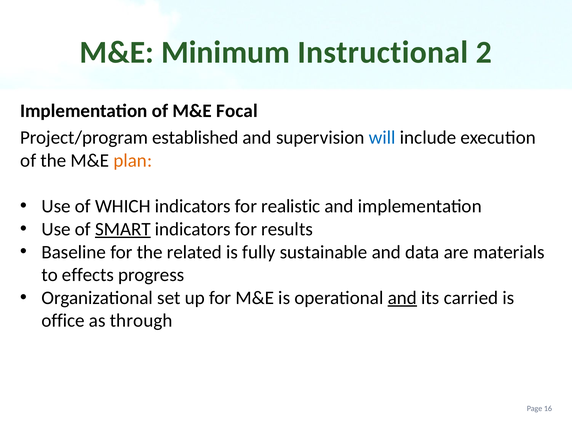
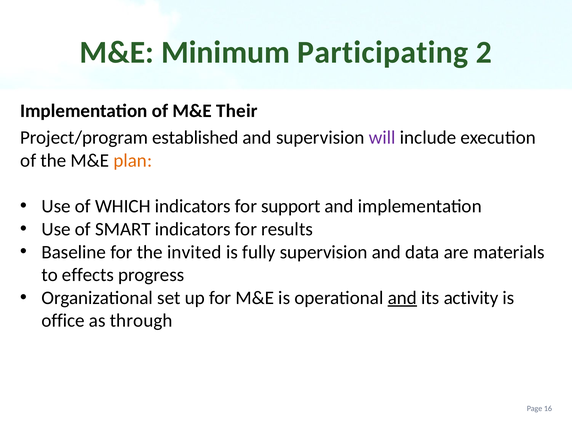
Instructional: Instructional -> Participating (383, 52)
Focal: Focal -> Their (237, 111)
will colour: blue -> purple (382, 138)
realistic: realistic -> support (291, 206)
SMART underline: present -> none (123, 229)
related: related -> invited (194, 252)
fully sustainable: sustainable -> supervision (324, 252)
carried: carried -> activity (471, 298)
